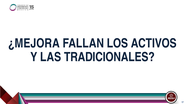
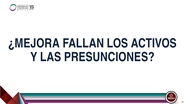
TRADICIONALES: TRADICIONALES -> PRESUNCIONES (109, 57)
